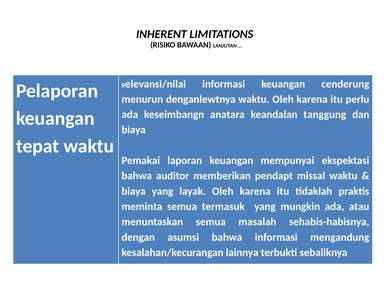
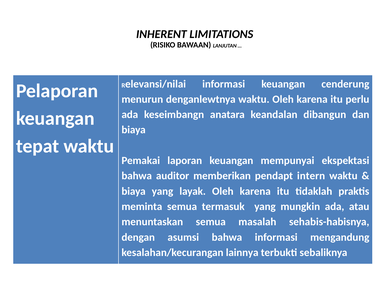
tanggung: tanggung -> dibangun (325, 115)
missal: missal -> intern (311, 176)
